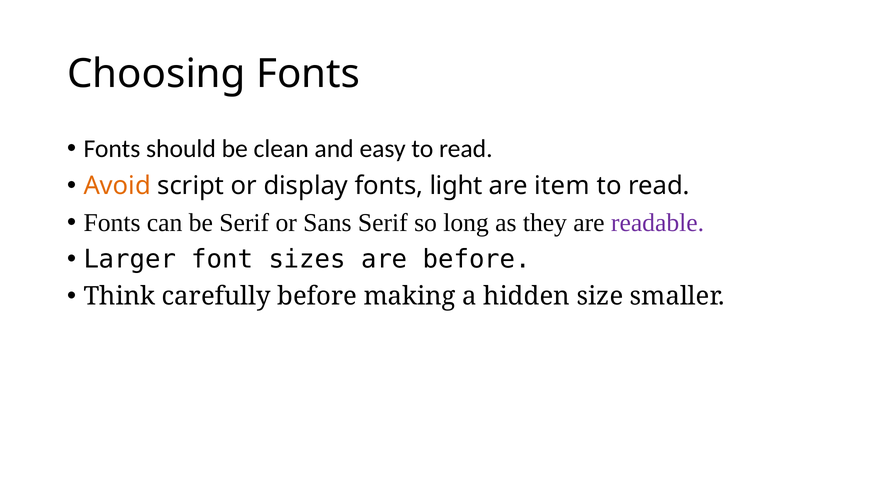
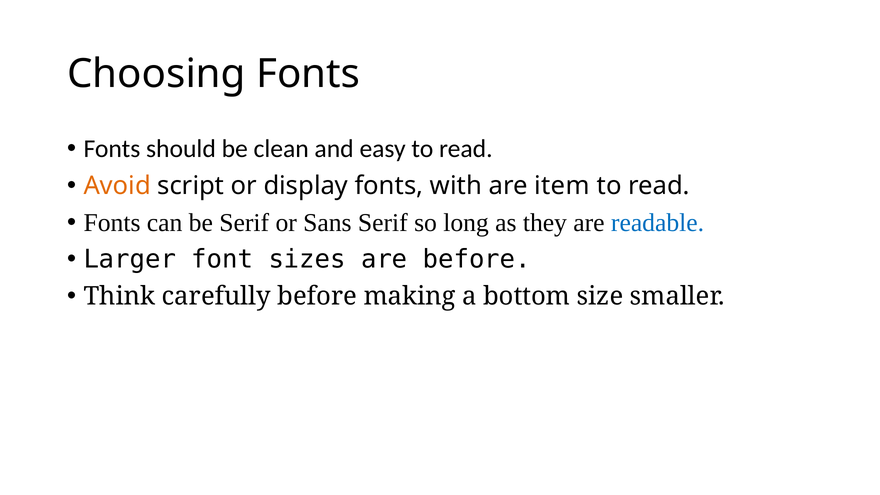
light: light -> with (456, 186)
readable colour: purple -> blue (658, 223)
hidden: hidden -> bottom (527, 296)
